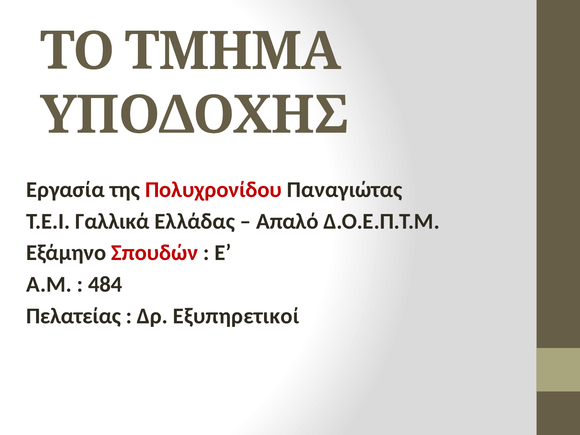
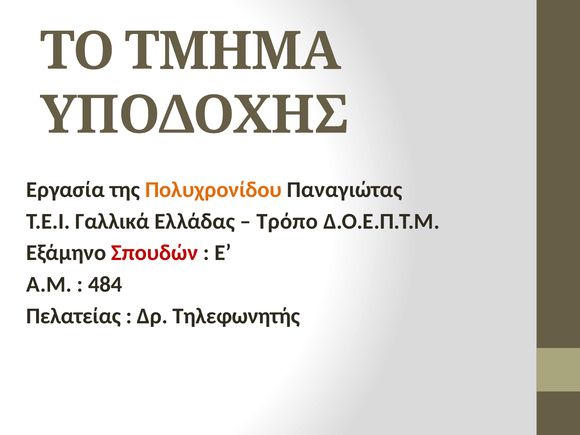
Πολυχρονίδου colour: red -> orange (214, 190)
Απαλό: Απαλό -> Τρόπο (287, 221)
Εξυπηρετικοί: Εξυπηρετικοί -> Τηλεφωνητής (236, 316)
